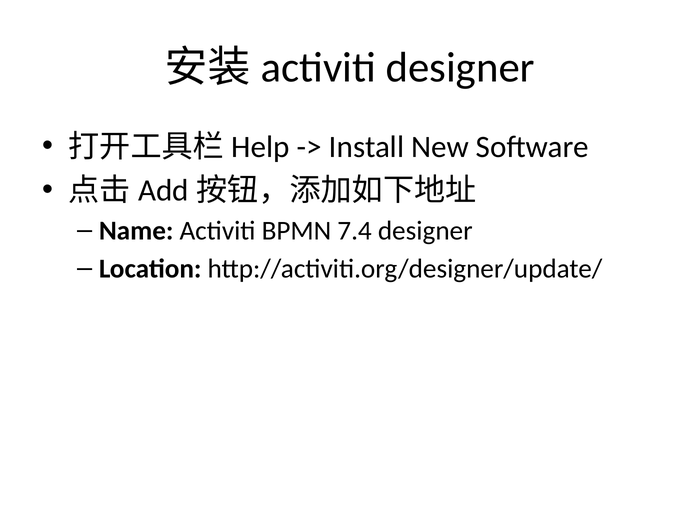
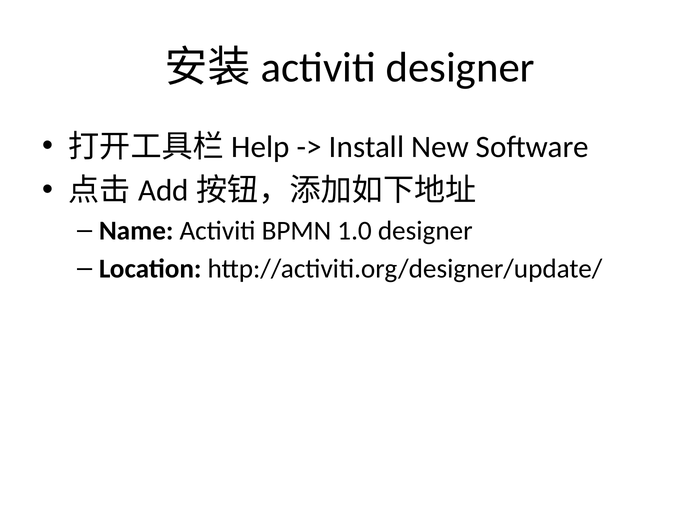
7.4: 7.4 -> 1.0 (355, 231)
